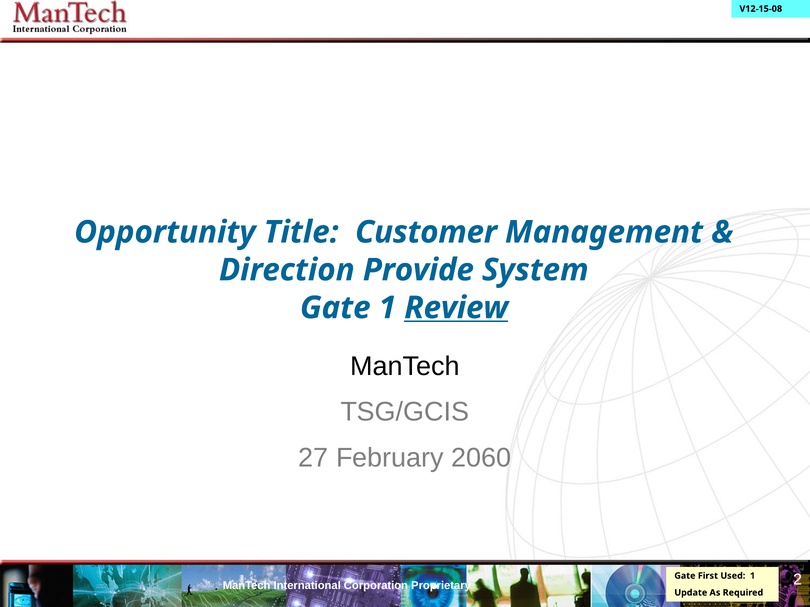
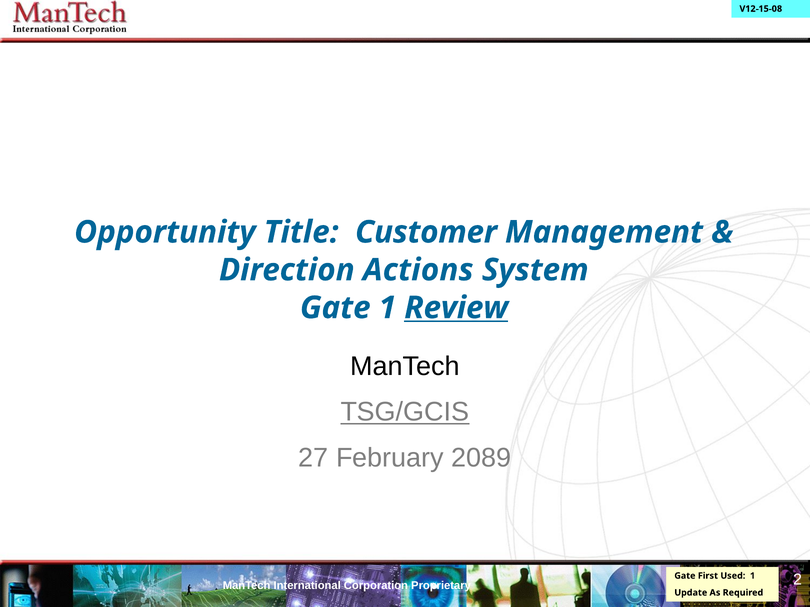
Provide: Provide -> Actions (418, 270)
TSG/GCIS underline: none -> present (405, 412)
2060: 2060 -> 2089 (481, 458)
